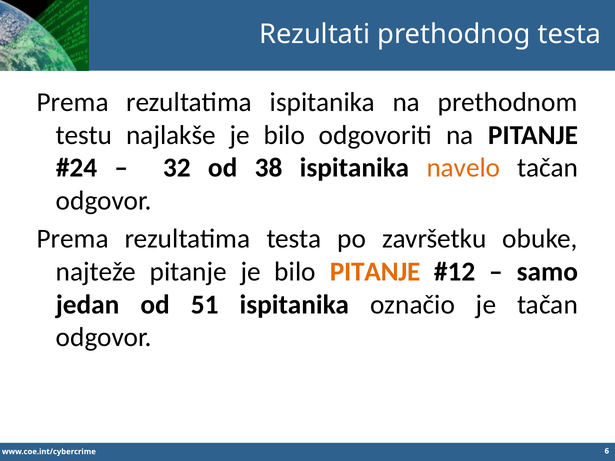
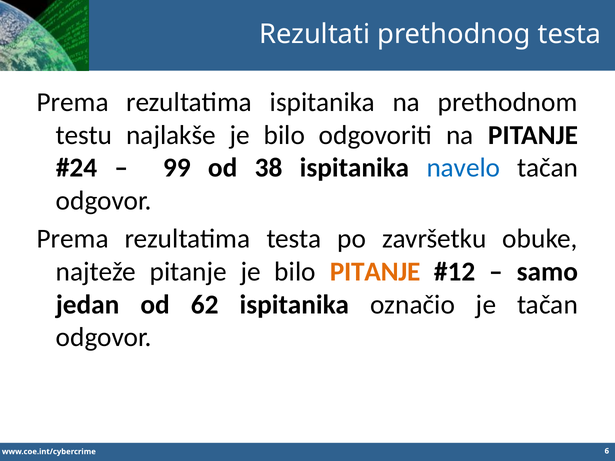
32: 32 -> 99 (177, 168)
navelo colour: orange -> blue (463, 168)
51: 51 -> 62 (205, 305)
